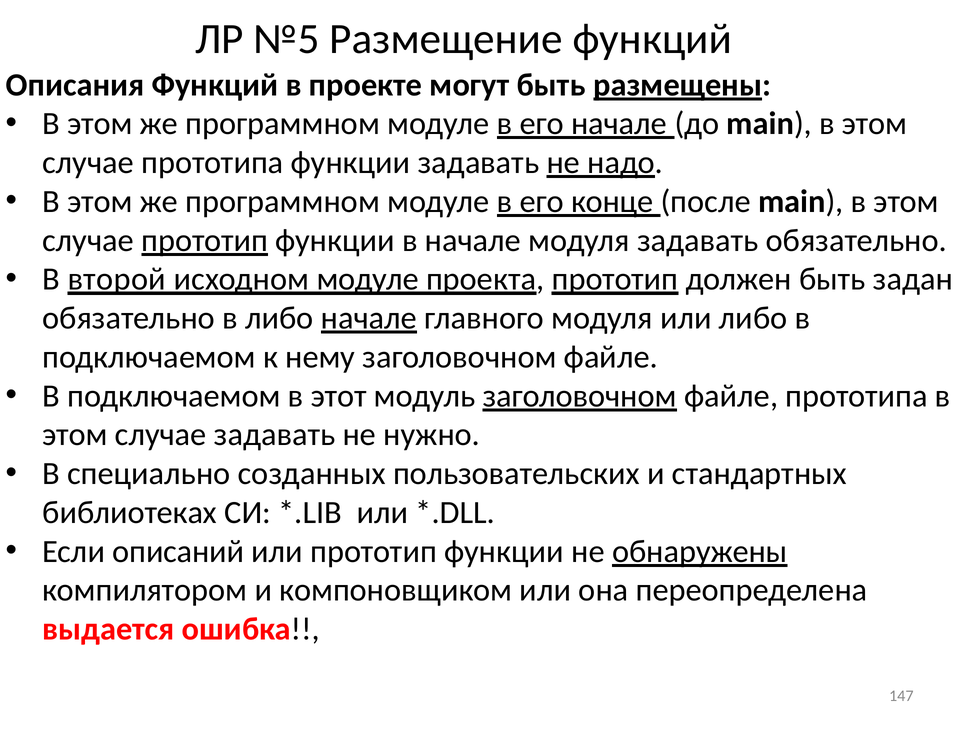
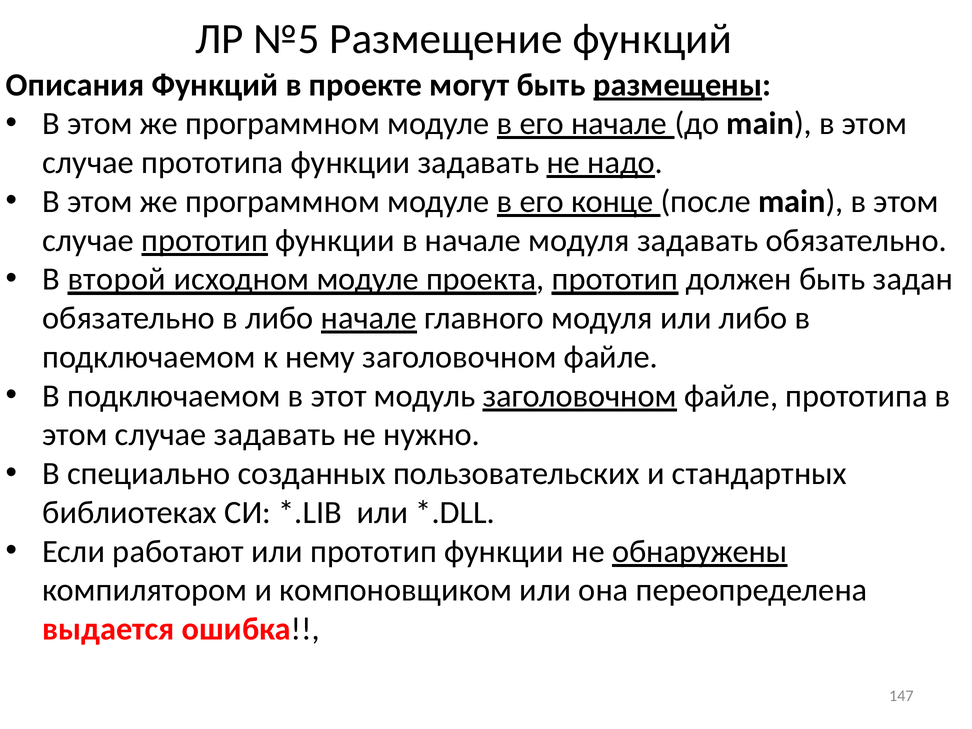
описаний: описаний -> работают (178, 551)
